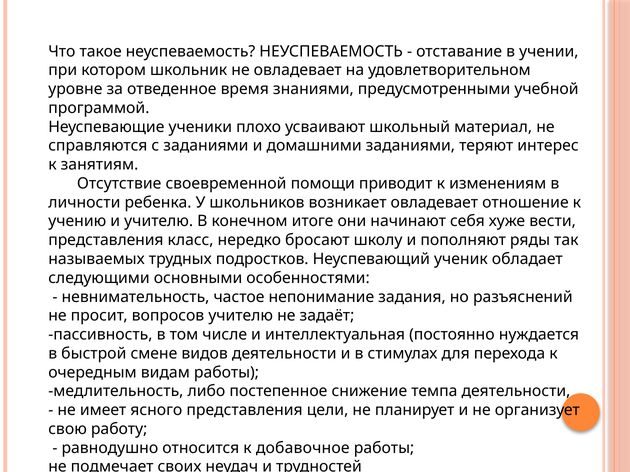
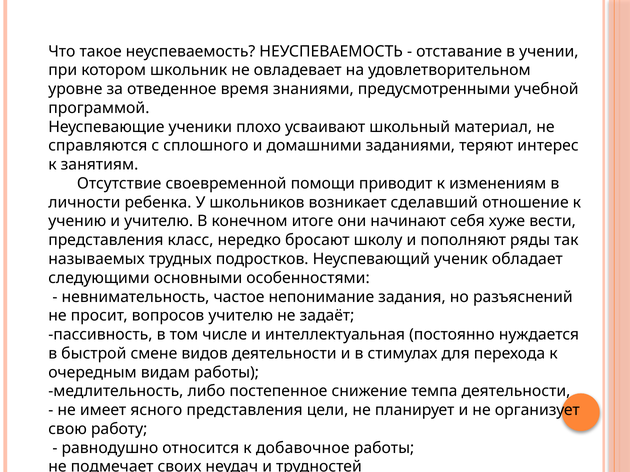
с заданиями: заданиями -> сплошного (206, 146)
возникает овладевает: овладевает -> сделавший (434, 203)
